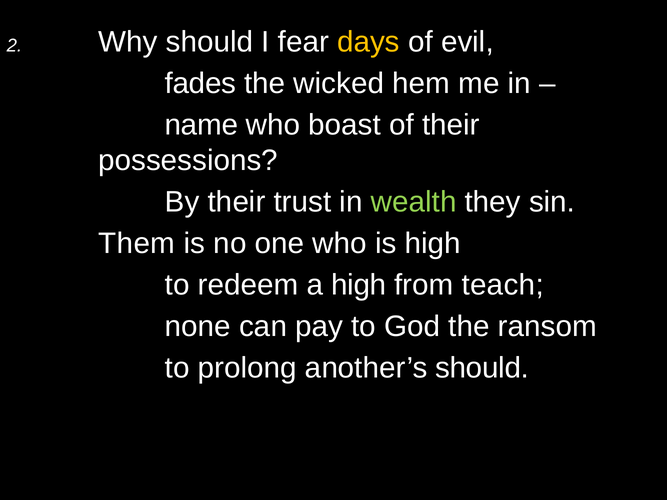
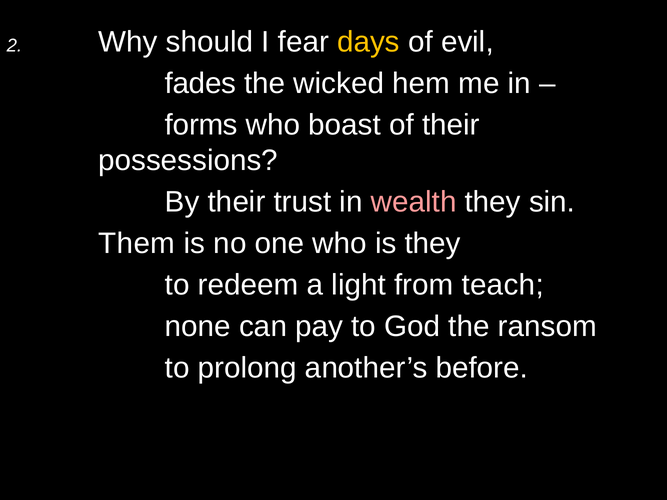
name: name -> forms (201, 125)
wealth colour: light green -> pink (414, 202)
is high: high -> they (433, 244)
a high: high -> light (359, 285)
another’s should: should -> before (482, 368)
